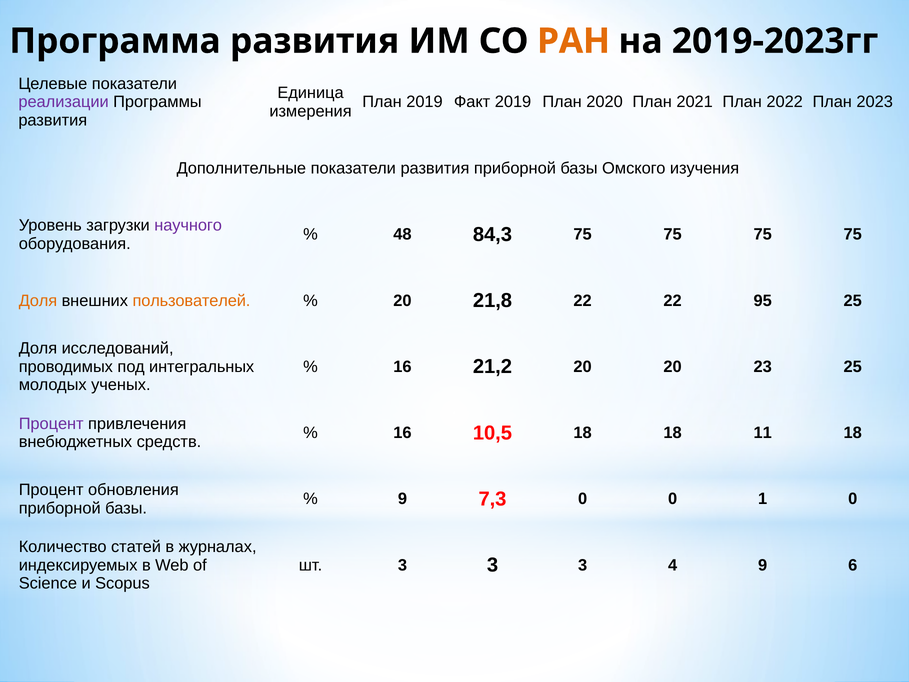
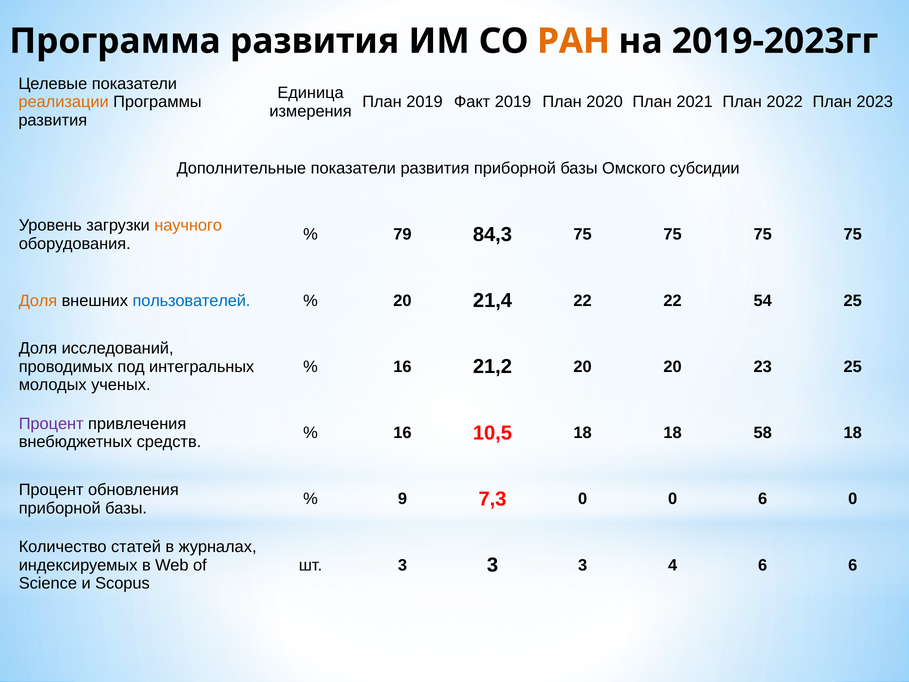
реализации colour: purple -> orange (64, 102)
изучения: изучения -> субсидии (705, 168)
научного colour: purple -> orange (188, 225)
48: 48 -> 79 (402, 234)
пользователей colour: orange -> blue (191, 300)
21,8: 21,8 -> 21,4 (493, 301)
95: 95 -> 54 (763, 300)
11: 11 -> 58 (763, 433)
0 1: 1 -> 6 (763, 499)
4 9: 9 -> 6 (763, 565)
